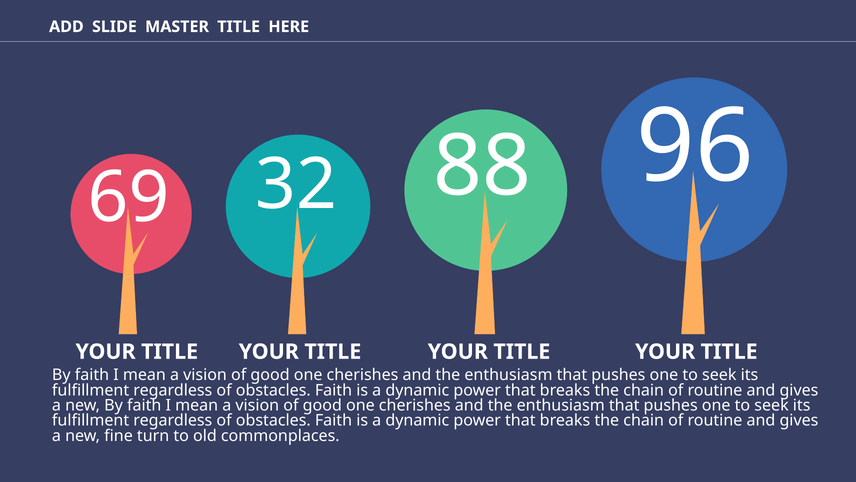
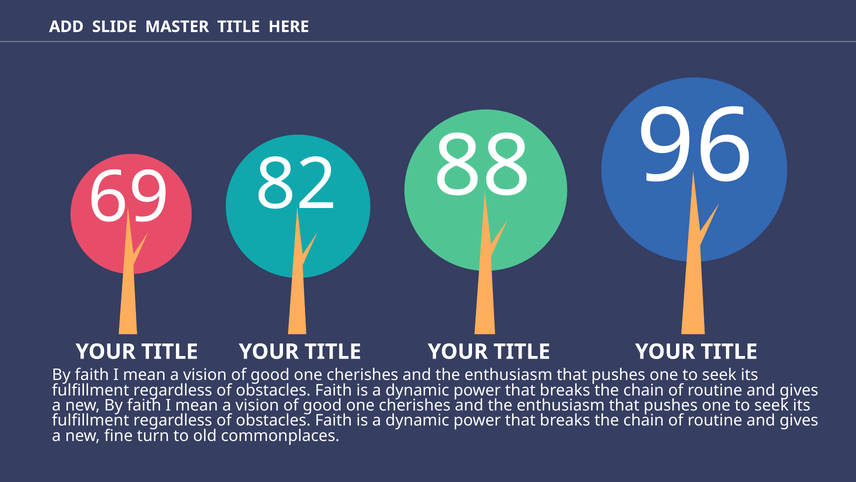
32: 32 -> 82 (296, 185)
